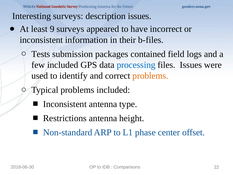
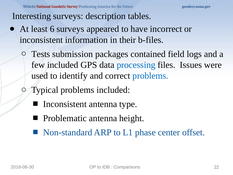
description issues: issues -> tables (140, 16)
9: 9 -> 6 (52, 29)
problems colour: orange -> blue (150, 76)
Restrictions: Restrictions -> Problematic (65, 118)
